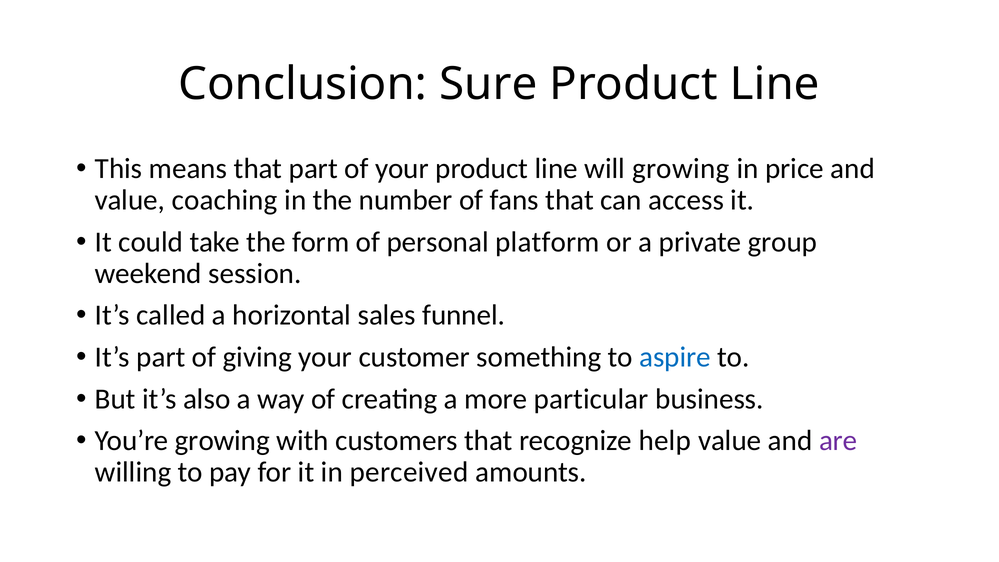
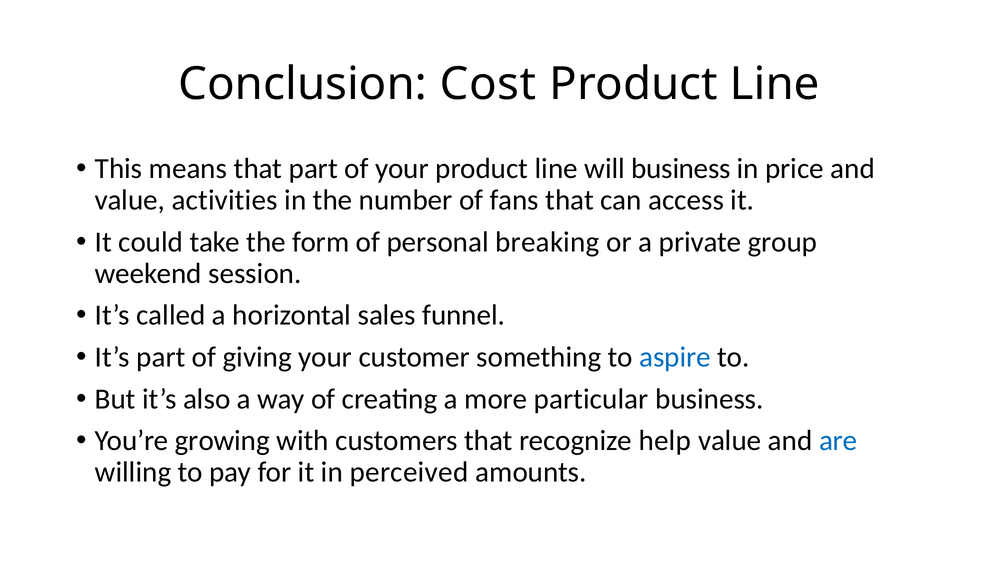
Sure: Sure -> Cost (488, 84)
will growing: growing -> business (681, 169)
coaching: coaching -> activities (225, 200)
platform: platform -> breaking (547, 242)
are colour: purple -> blue (838, 441)
